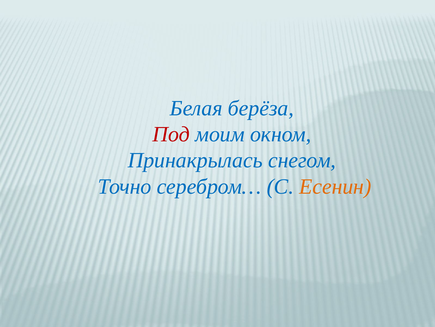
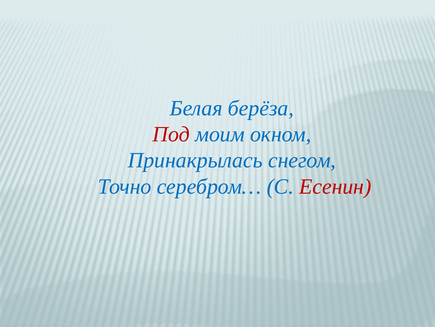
Есенин colour: orange -> red (335, 186)
